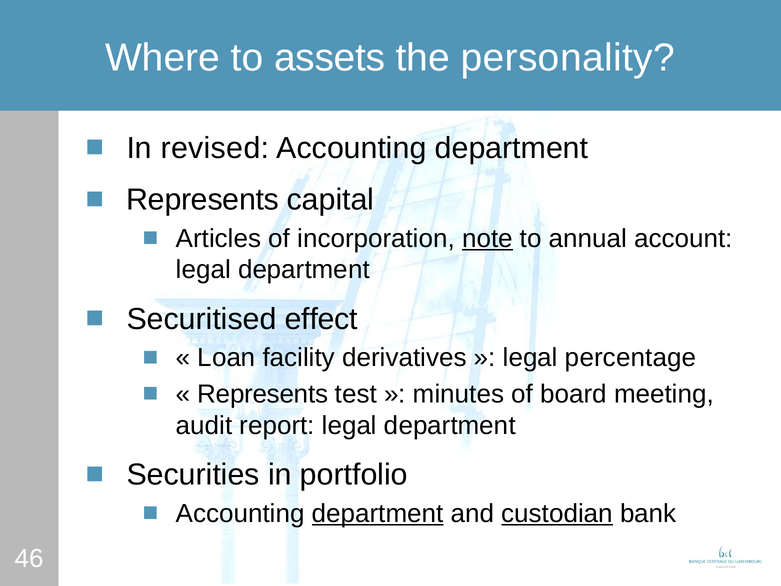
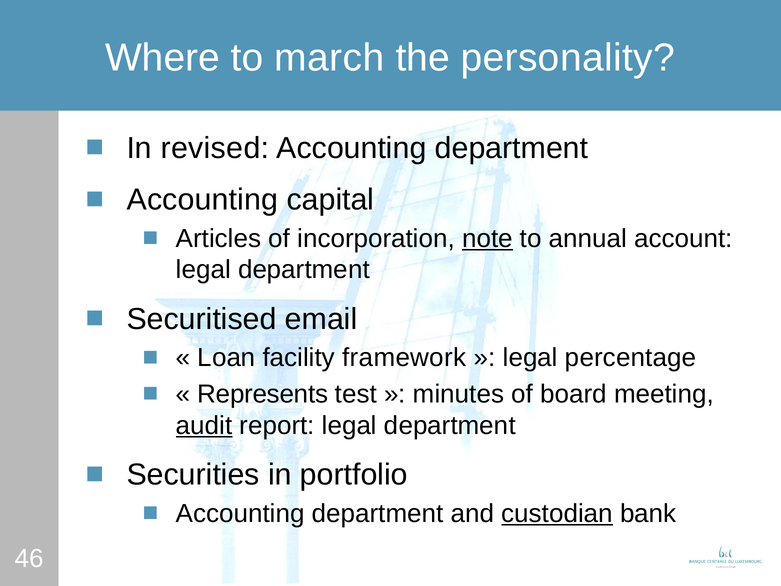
assets: assets -> march (329, 58)
Represents: Represents -> Accounting (202, 200)
effect: effect -> email (321, 319)
derivatives: derivatives -> framework (404, 358)
audit underline: none -> present (204, 425)
department underline: present -> none (378, 513)
